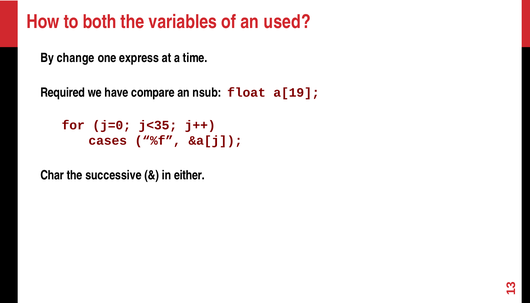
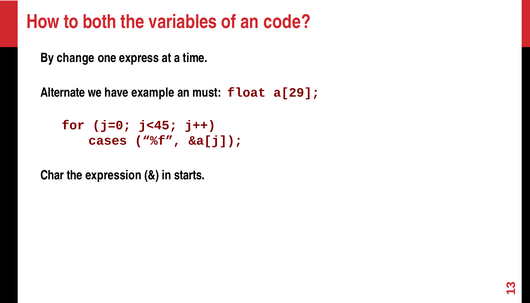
used: used -> code (287, 22)
Required: Required -> Alternate (63, 92)
compare: compare -> example (153, 92)
nsub: nsub -> must (207, 92)
a[19: a[19 -> a[29 (296, 92)
j<35: j<35 -> j<45 (158, 125)
successive: successive -> expression (113, 175)
either: either -> starts (189, 175)
